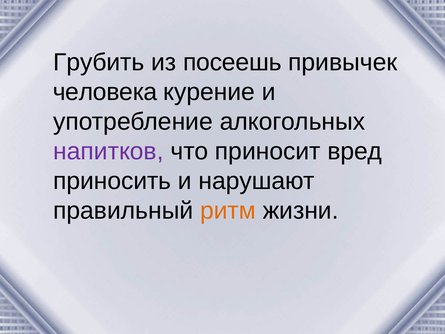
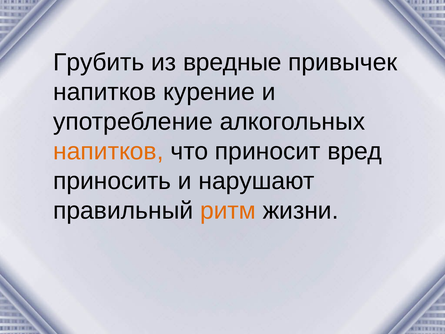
посеешь: посеешь -> вредные (232, 62)
человека: человека -> напитков (105, 92)
напитков colour: purple -> orange (108, 151)
